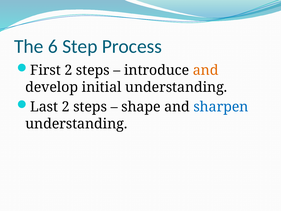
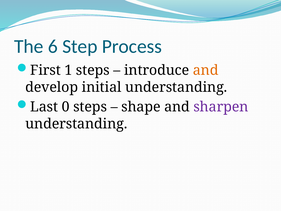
First 2: 2 -> 1 (68, 70)
Last 2: 2 -> 0 (66, 107)
sharpen colour: blue -> purple (221, 107)
